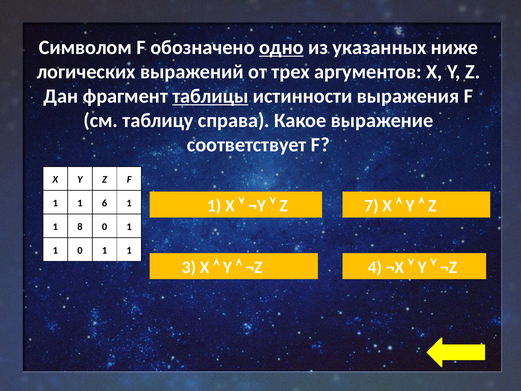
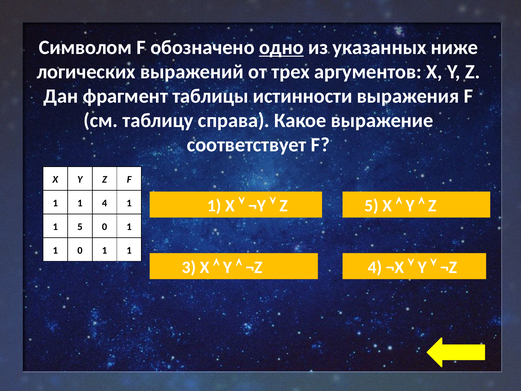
таблицы underline: present -> none (210, 96)
Z 7: 7 -> 5 (371, 206)
6: 6 -> 4 (105, 203)
1 8: 8 -> 5 (80, 227)
